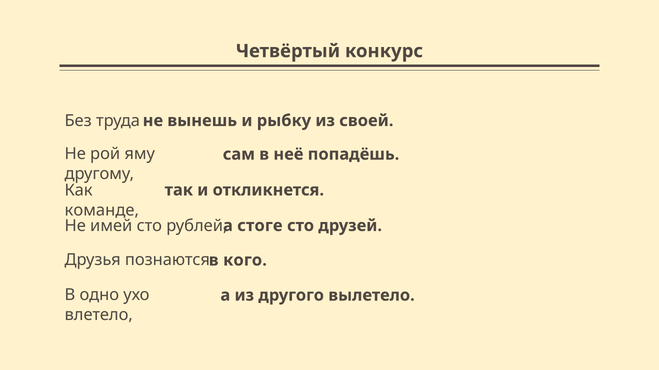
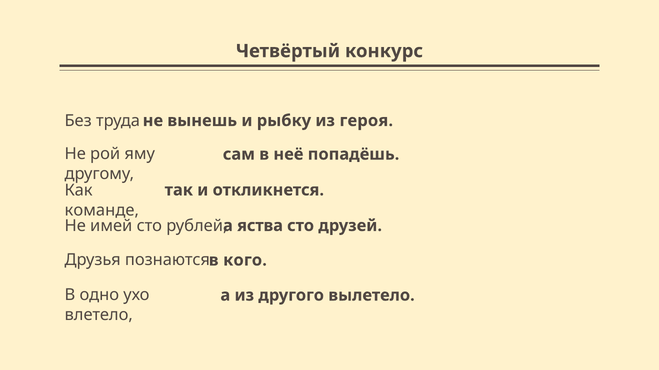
своей: своей -> героя (366, 121)
стоге: стоге -> яства (260, 226)
